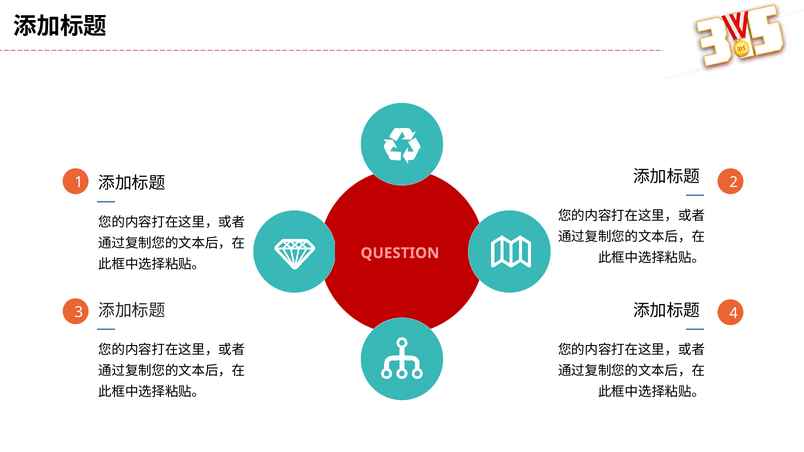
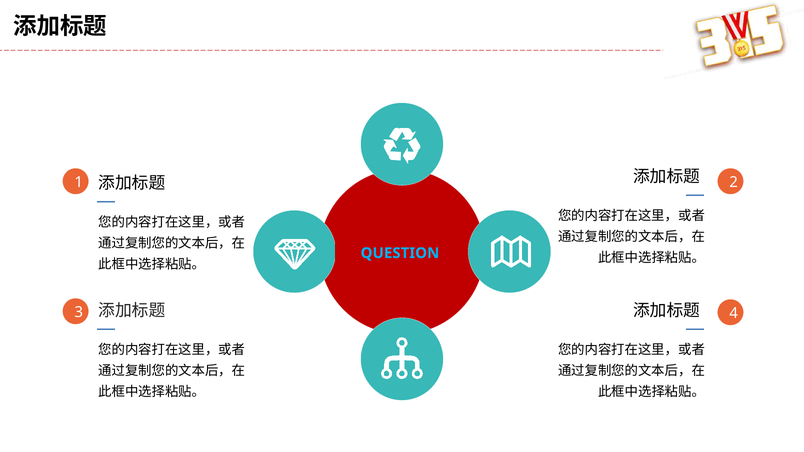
QUESTION colour: pink -> light blue (400, 253)
